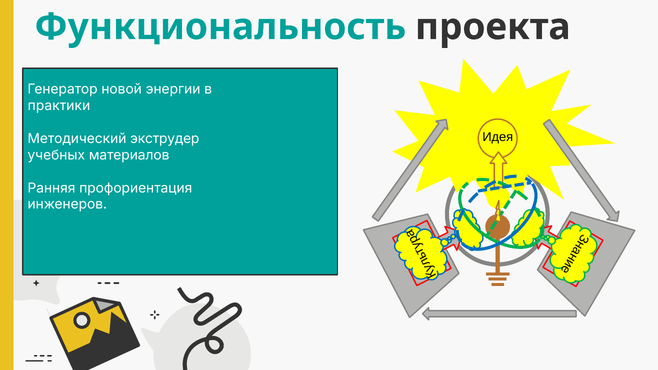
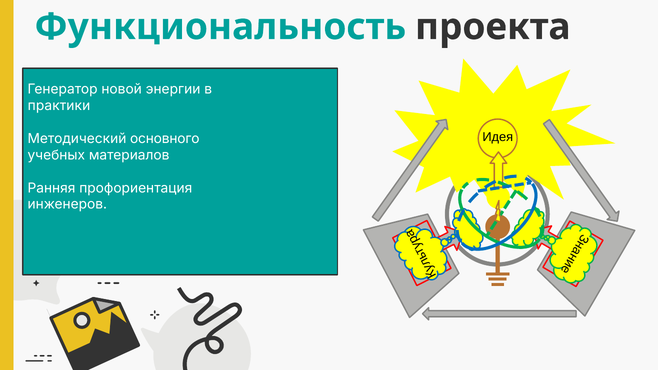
экструдер: экструдер -> основного (165, 139)
